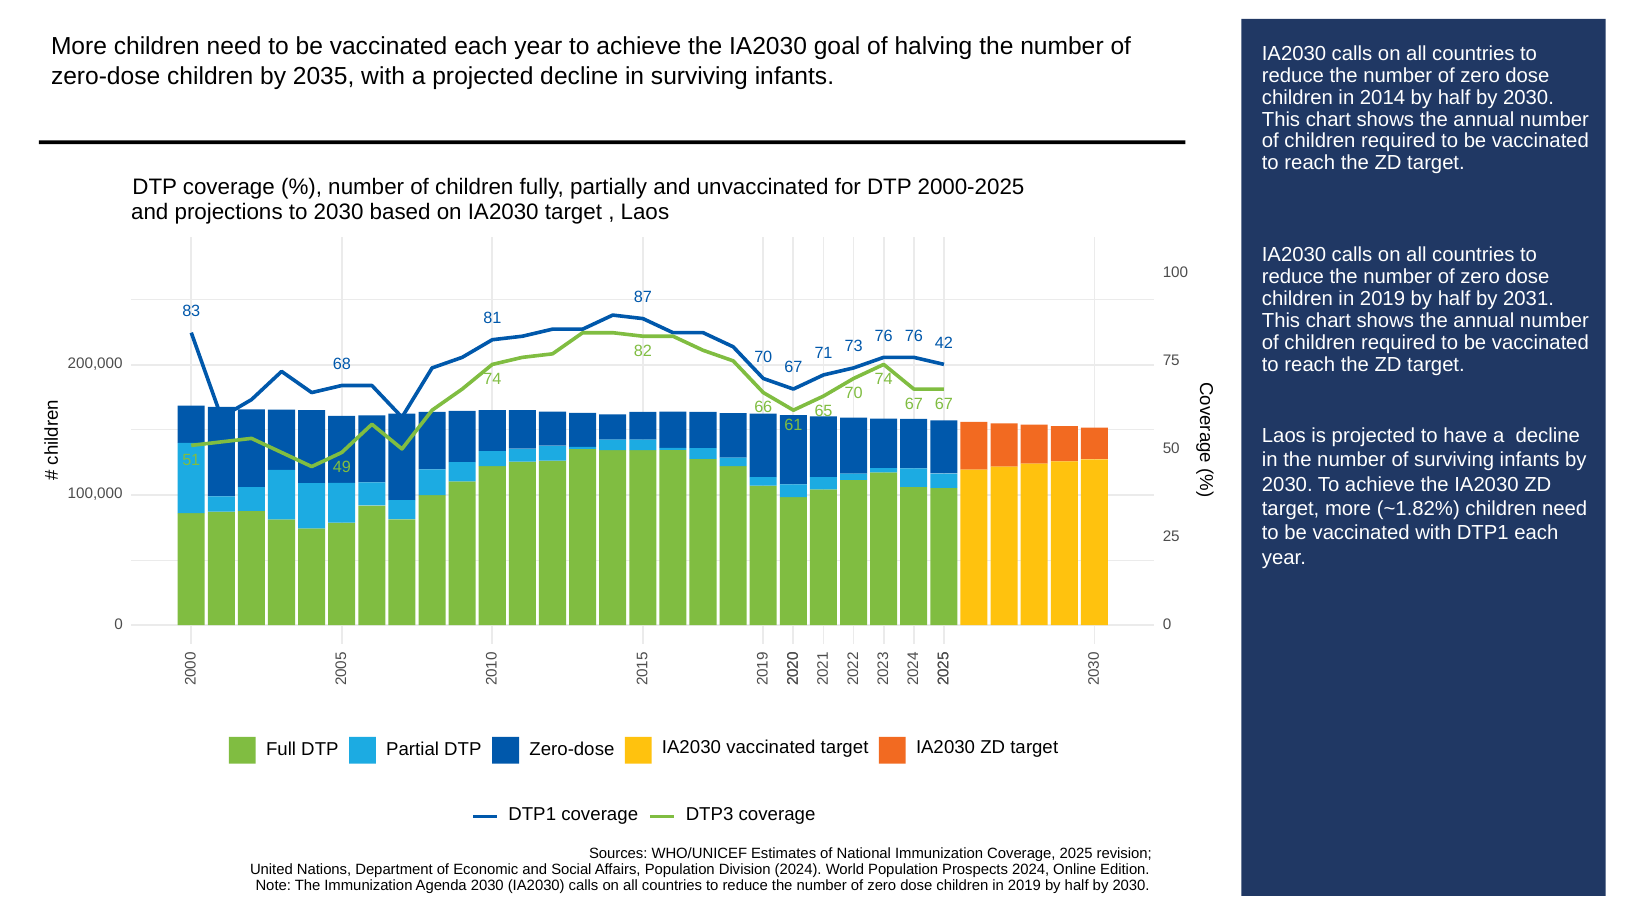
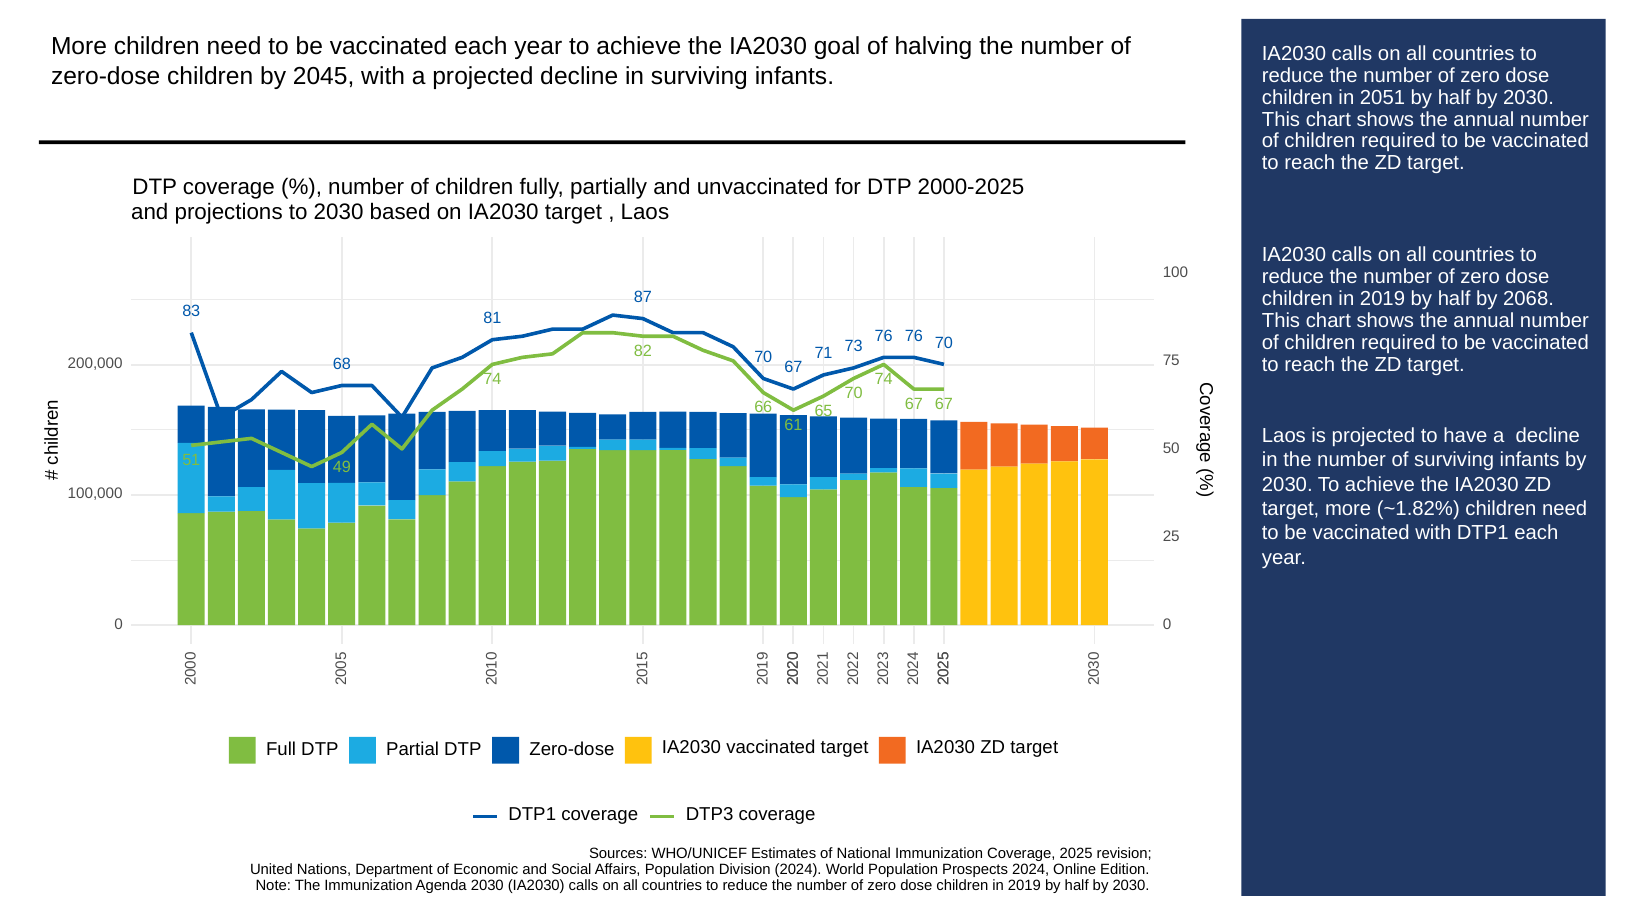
2035: 2035 -> 2045 (324, 76)
2014: 2014 -> 2051 (1383, 97)
2031: 2031 -> 2068 (1529, 299)
76 42: 42 -> 70 (944, 343)
